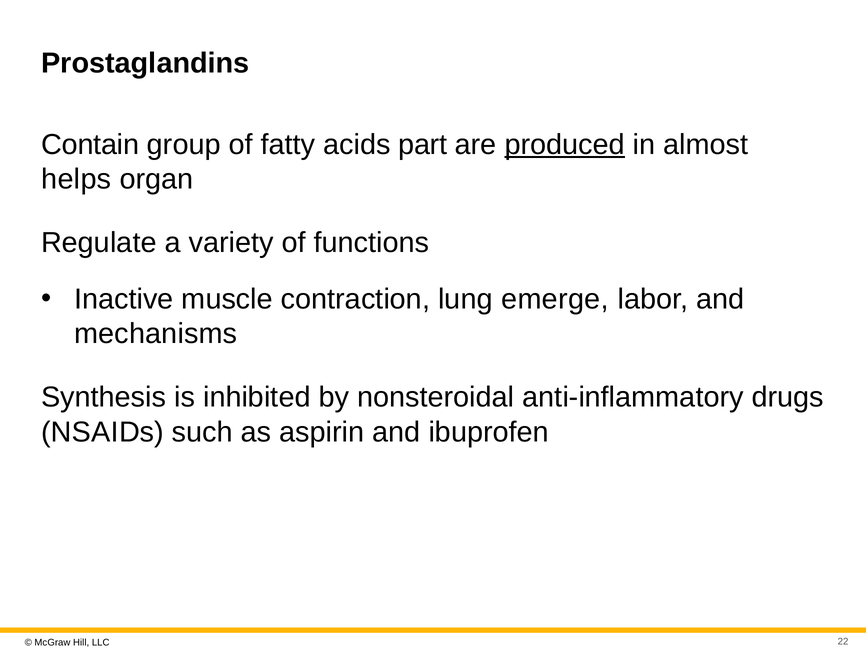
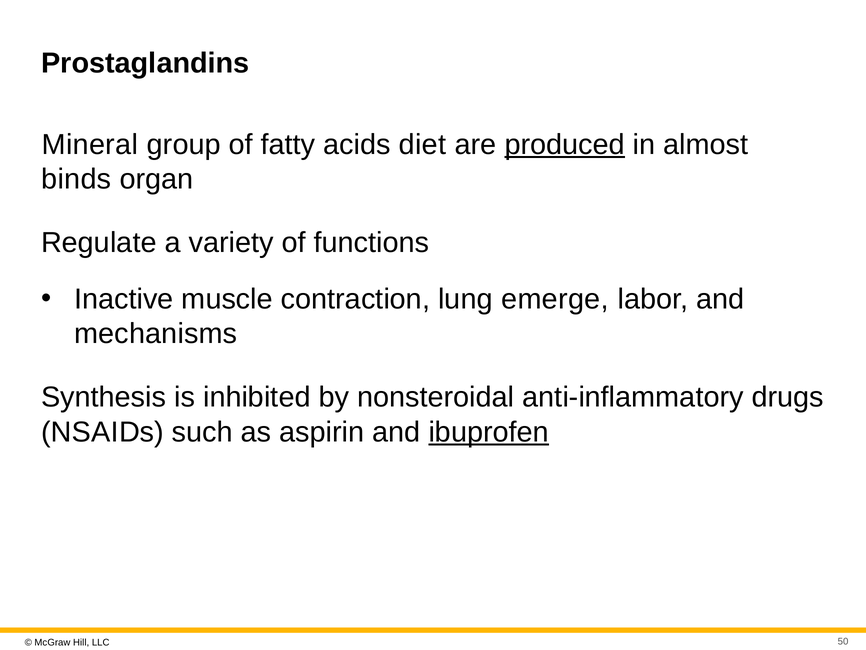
Contain: Contain -> Mineral (90, 145)
part: part -> diet (423, 145)
helps: helps -> binds (76, 179)
ibuprofen underline: none -> present (489, 432)
22: 22 -> 50 (843, 641)
